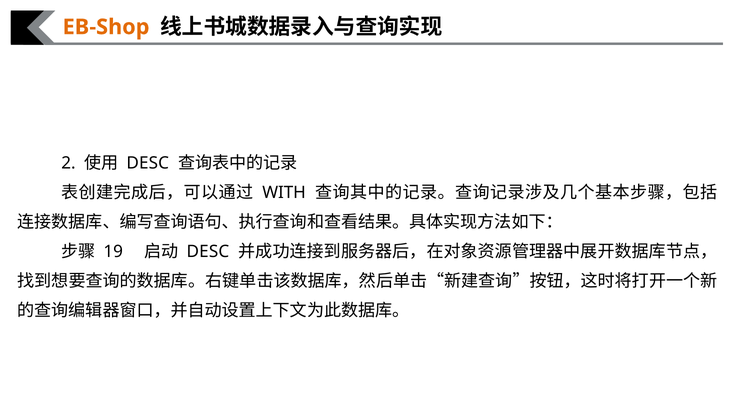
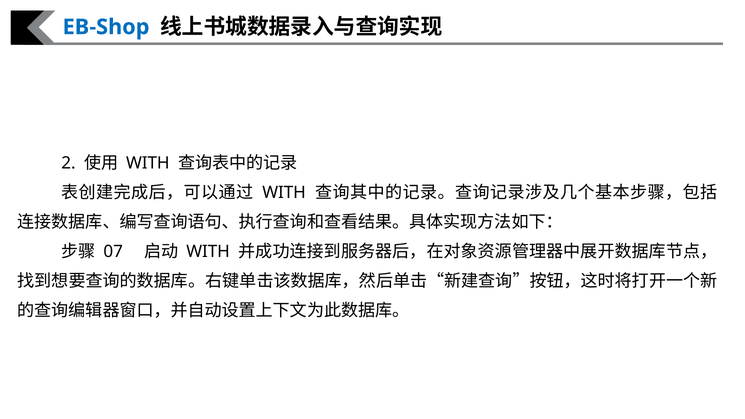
EB-Shop colour: orange -> blue (106, 27)
DESC: DESC -> WITH (148, 163)
19: 19 -> 07 (113, 252)
DESC: DESC -> WITH (208, 252)
